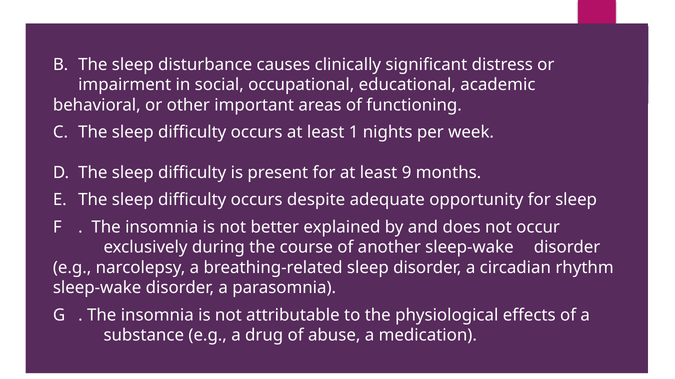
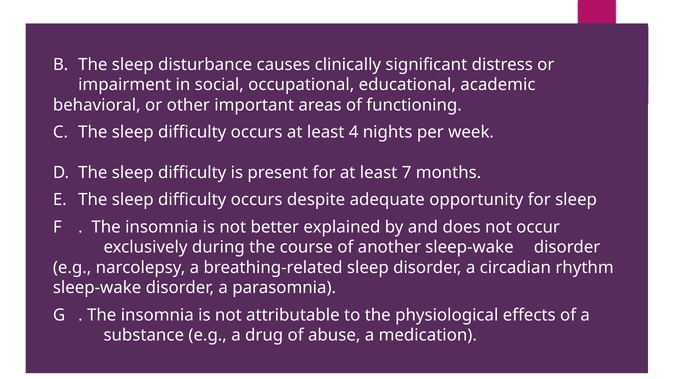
1: 1 -> 4 (354, 132)
9: 9 -> 7 (407, 173)
